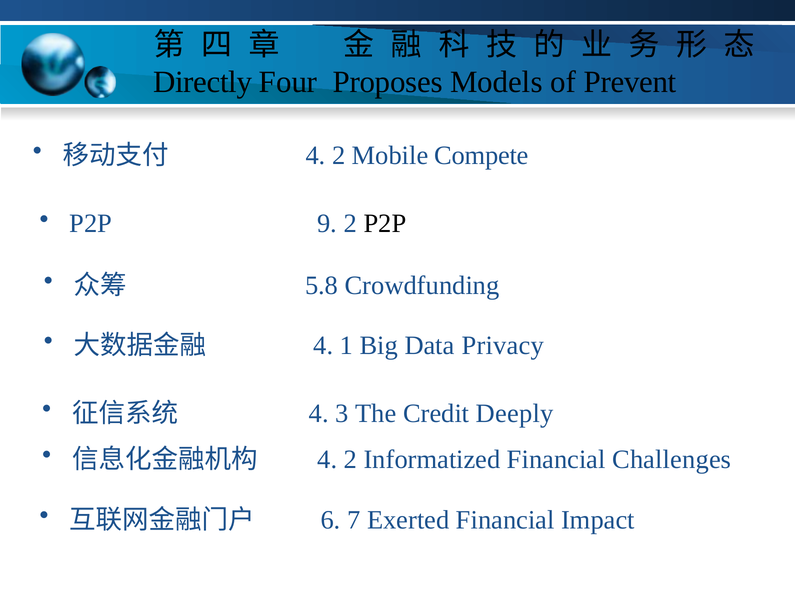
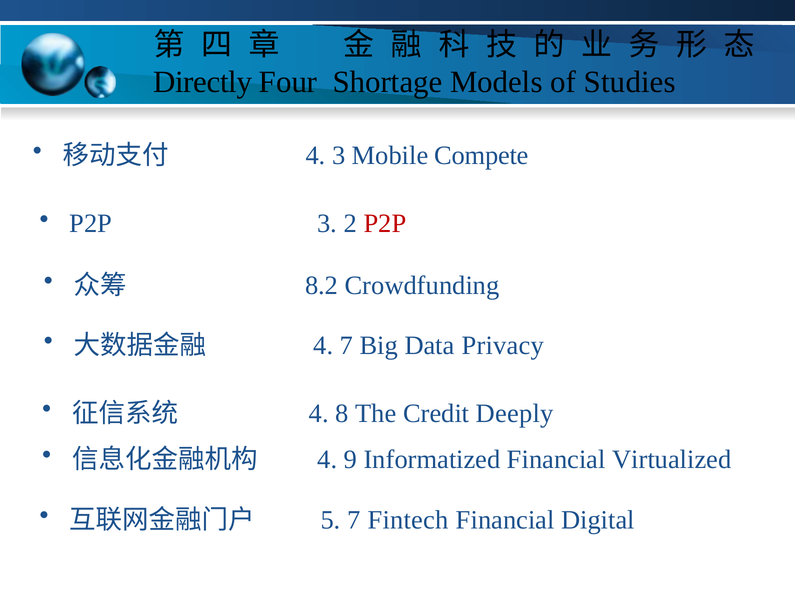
Proposes: Proposes -> Shortage (387, 82)
Prevent: Prevent -> Studies (630, 82)
2: 2 -> 3 (339, 156)
P2P 9: 9 -> 3 (327, 224)
P2P colour: black -> red (385, 224)
5.8: 5.8 -> 8.2 (322, 286)
4 1: 1 -> 7 (346, 345)
3: 3 -> 8 (342, 414)
2: 2 -> 9 (350, 460)
Challenges: Challenges -> Virtualized (672, 460)
6: 6 -> 5 (331, 520)
Exerted: Exerted -> Fintech (408, 520)
Impact: Impact -> Digital (598, 520)
